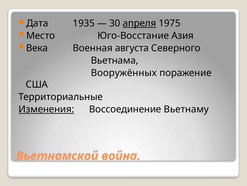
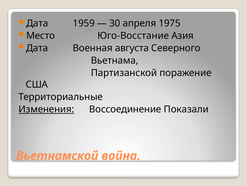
1935: 1935 -> 1959 (84, 23)
апреля underline: present -> none (139, 23)
Века: Века -> Дата (37, 48)
Вооружённых: Вооружённых -> Партизанской (124, 73)
Вьетнаму: Вьетнаму -> Показали (186, 109)
